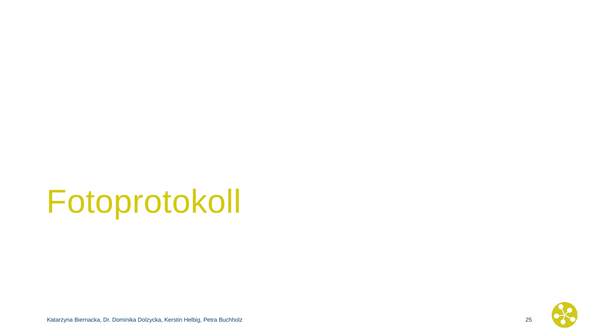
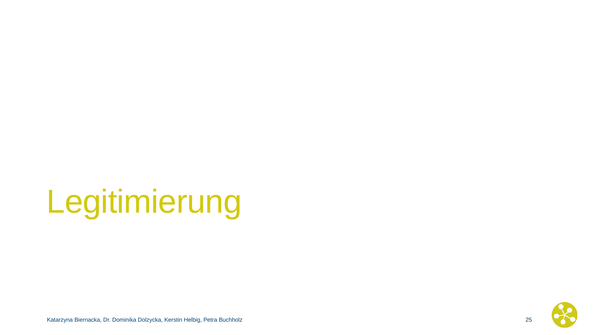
Fotoprotokoll: Fotoprotokoll -> Legitimierung (144, 202)
